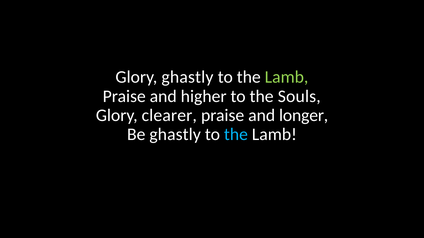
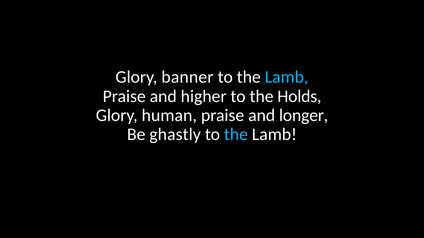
Glory ghastly: ghastly -> banner (187, 77)
Lamb colour: light green -> light blue (287, 77)
Souls: Souls -> Holds (299, 96)
clearer: clearer -> human (169, 115)
